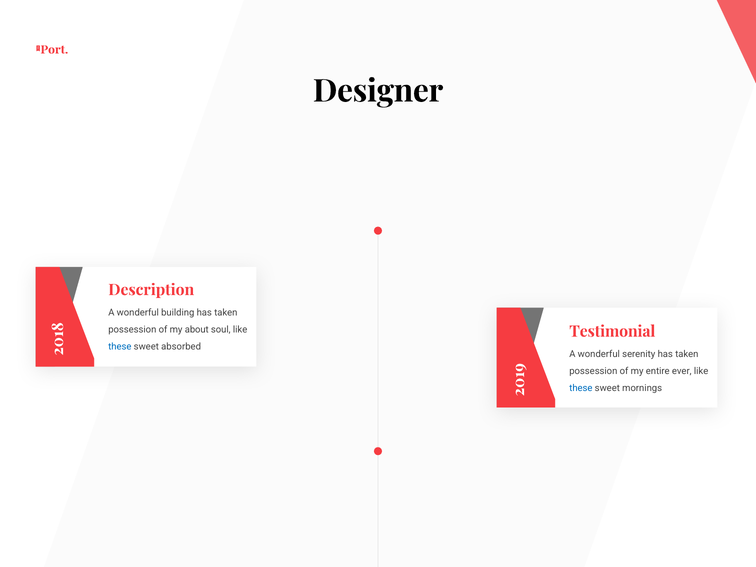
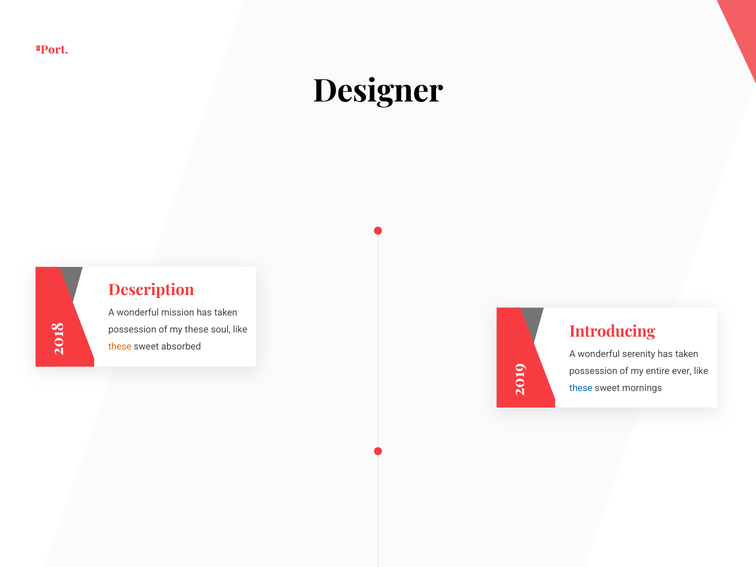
building: building -> mission (178, 313)
Testimonial: Testimonial -> Introducing (612, 331)
my about: about -> these (197, 330)
these colour: blue -> orange (120, 347)
